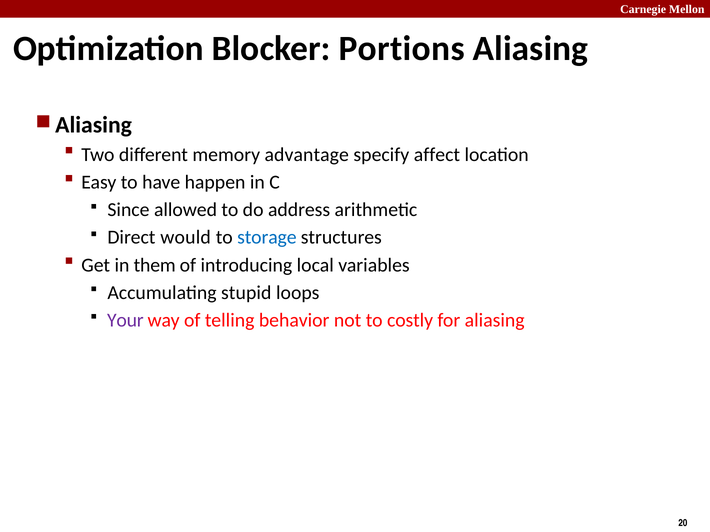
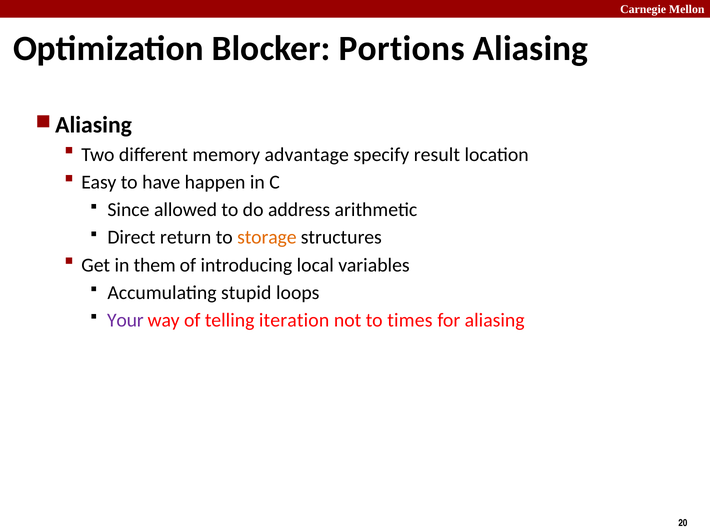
affect: affect -> result (437, 155)
would: would -> return (186, 238)
storage colour: blue -> orange (267, 238)
behavior: behavior -> iteration (294, 320)
costly: costly -> times (410, 320)
